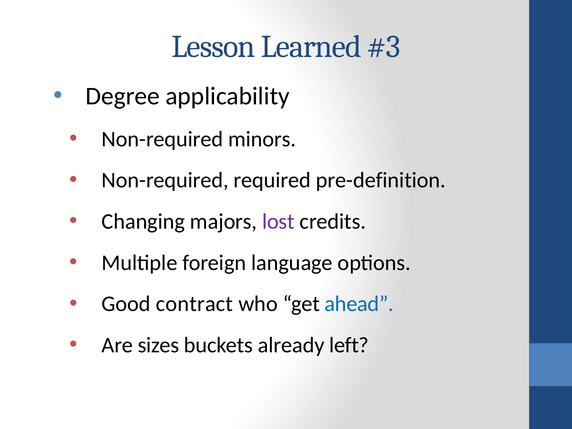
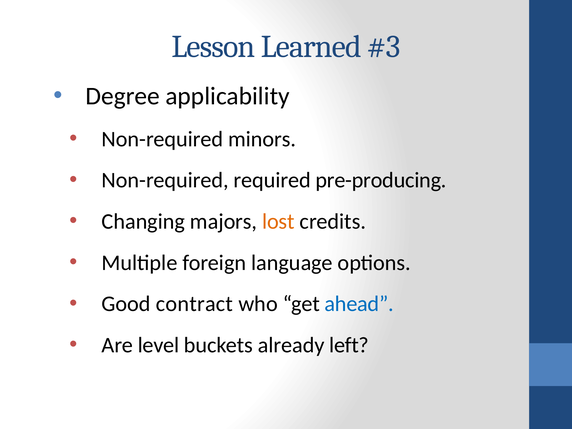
pre-definition: pre-definition -> pre-producing (381, 180)
lost colour: purple -> orange (278, 221)
sizes: sizes -> level (158, 345)
